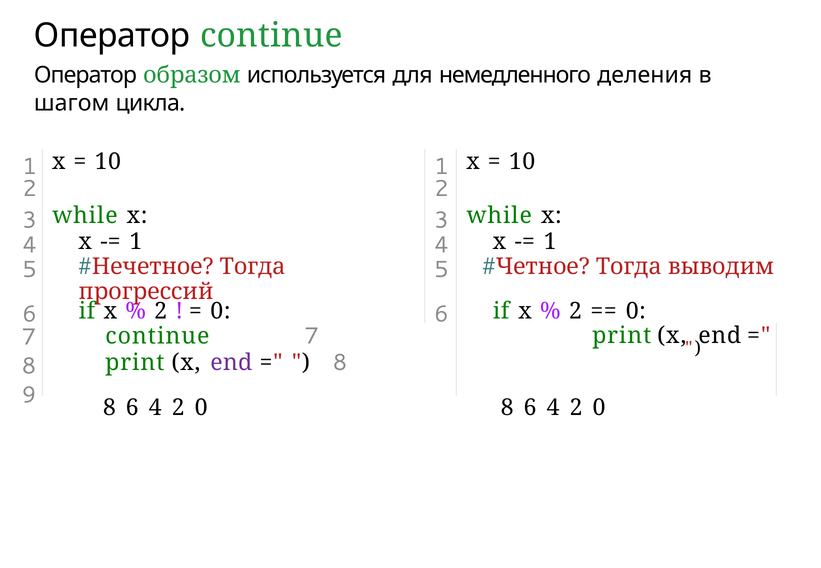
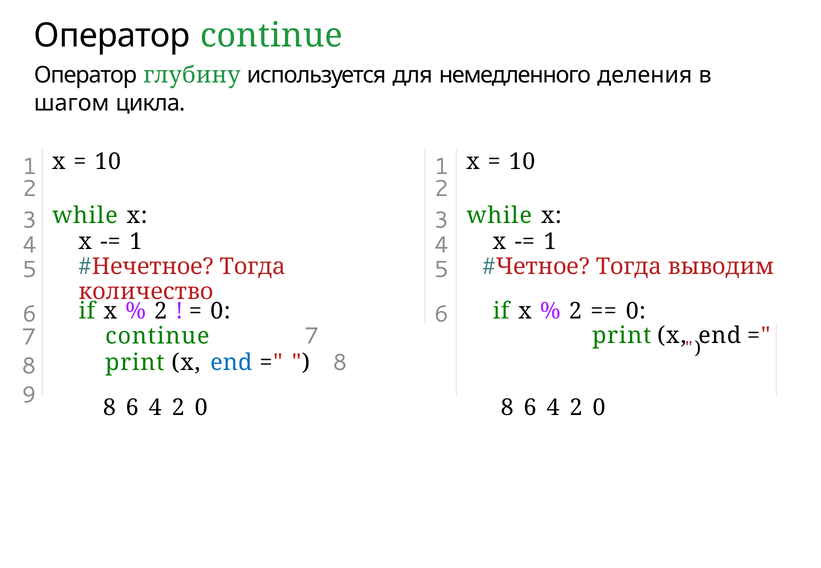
образом: образом -> глубину (192, 75)
прогрессий: прогрессий -> количество (146, 292)
end colour: purple -> blue (231, 363)
